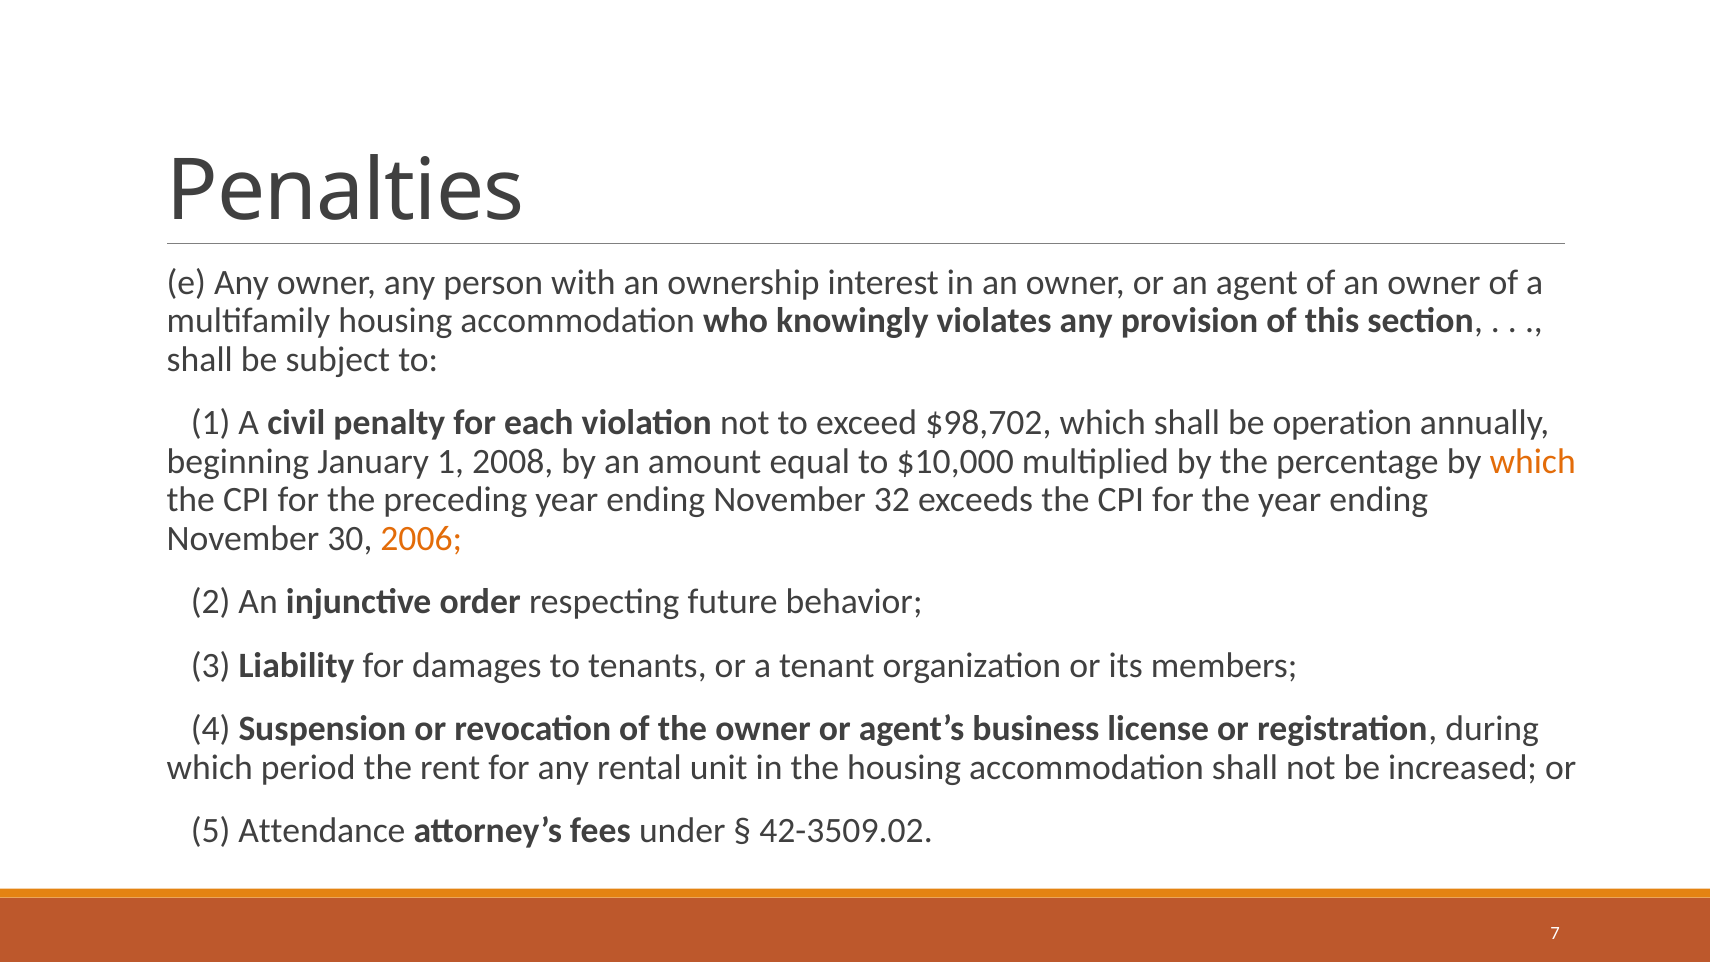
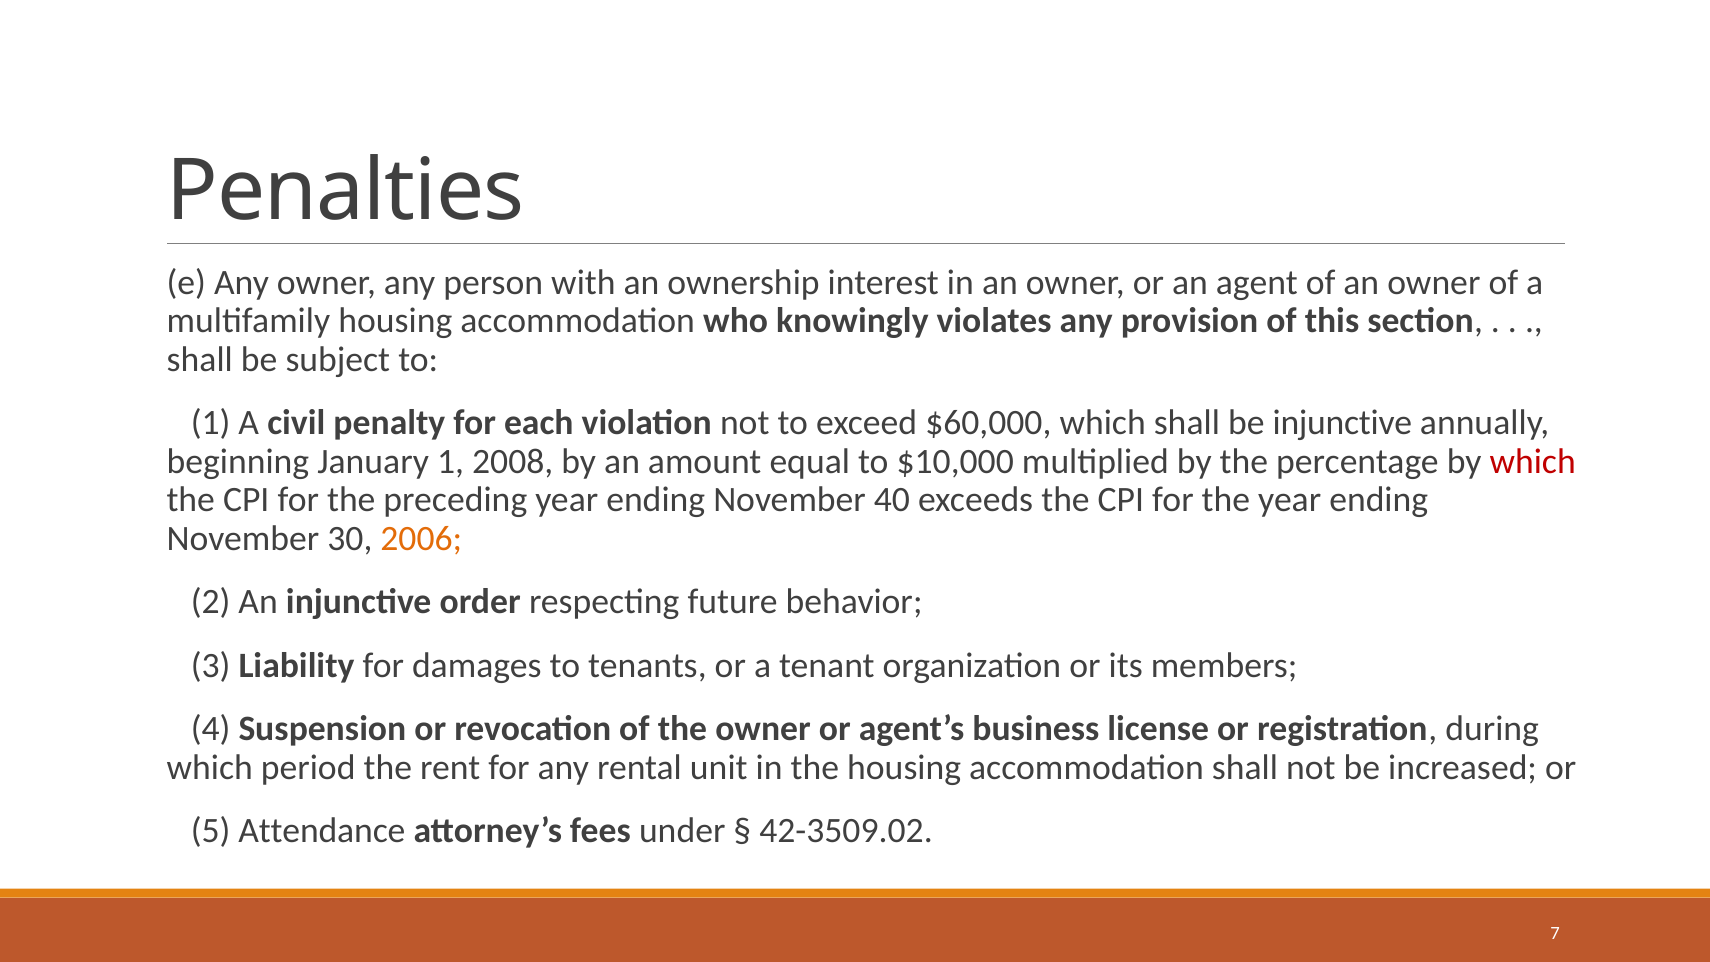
$98,702: $98,702 -> $60,000 (988, 423)
be operation: operation -> injunctive (1342, 423)
which colour: orange -> red (1533, 461)
32: 32 -> 40 (892, 500)
